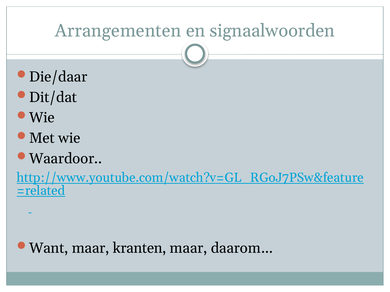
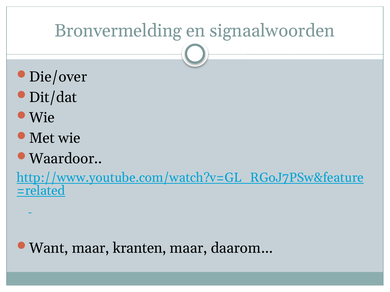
Arrangementen: Arrangementen -> Bronvermelding (118, 31)
Die/daar: Die/daar -> Die/over (58, 77)
